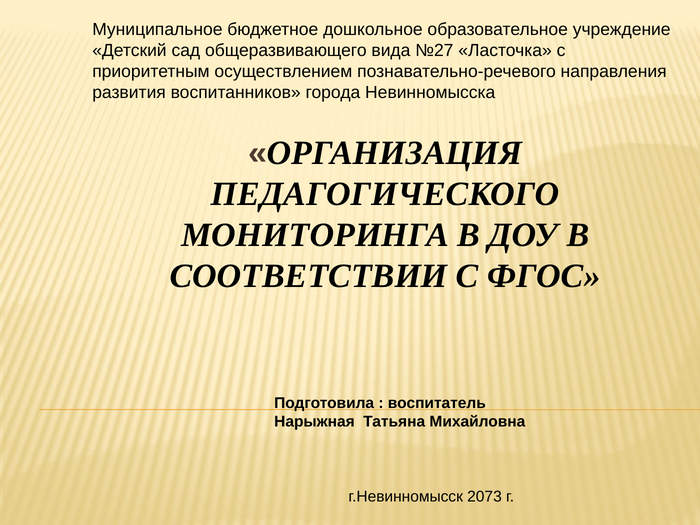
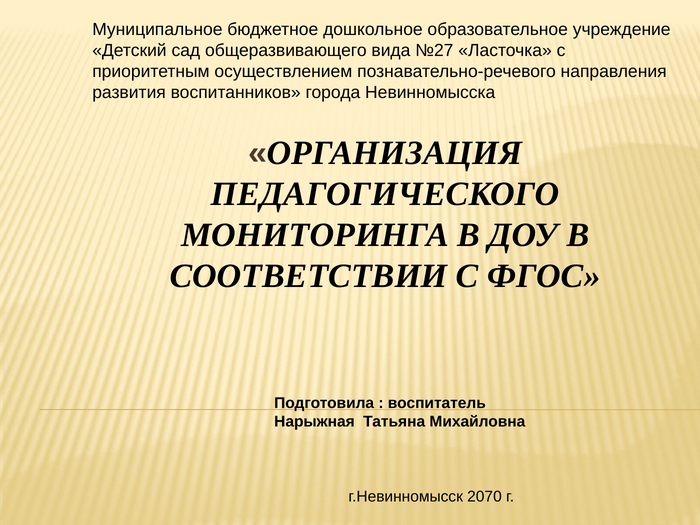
2073: 2073 -> 2070 (484, 497)
